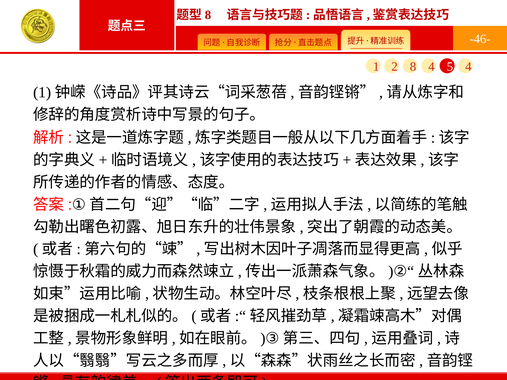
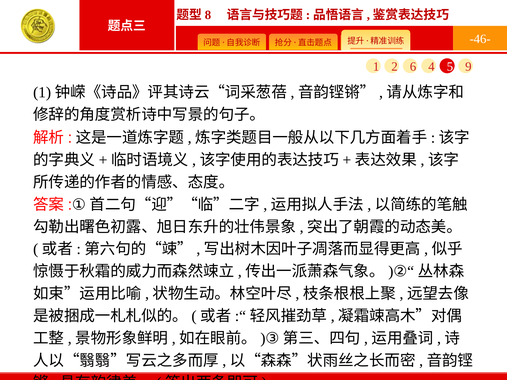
8: 8 -> 6 (413, 67)
5 4: 4 -> 9 (468, 67)
